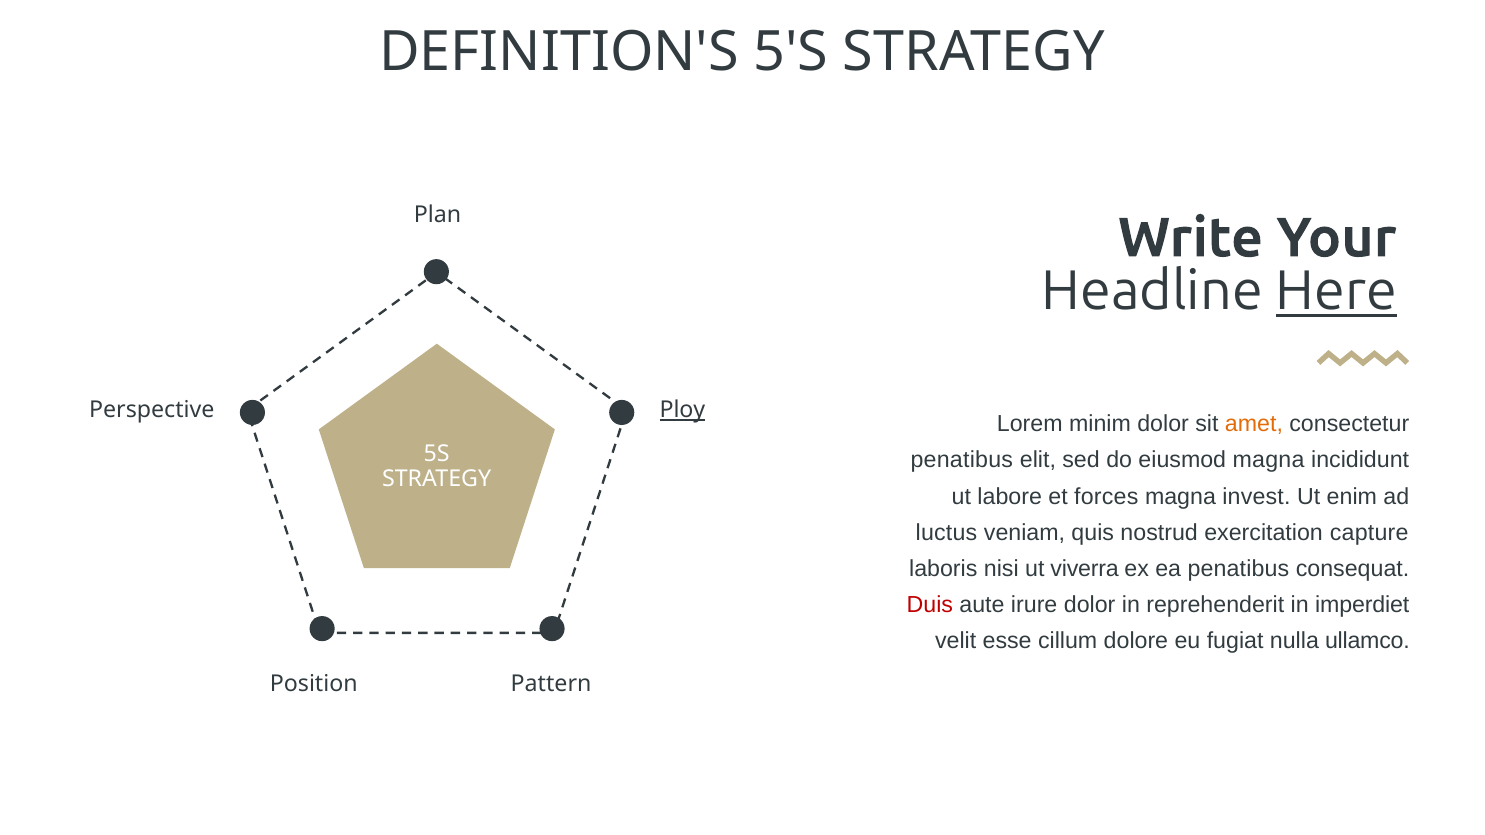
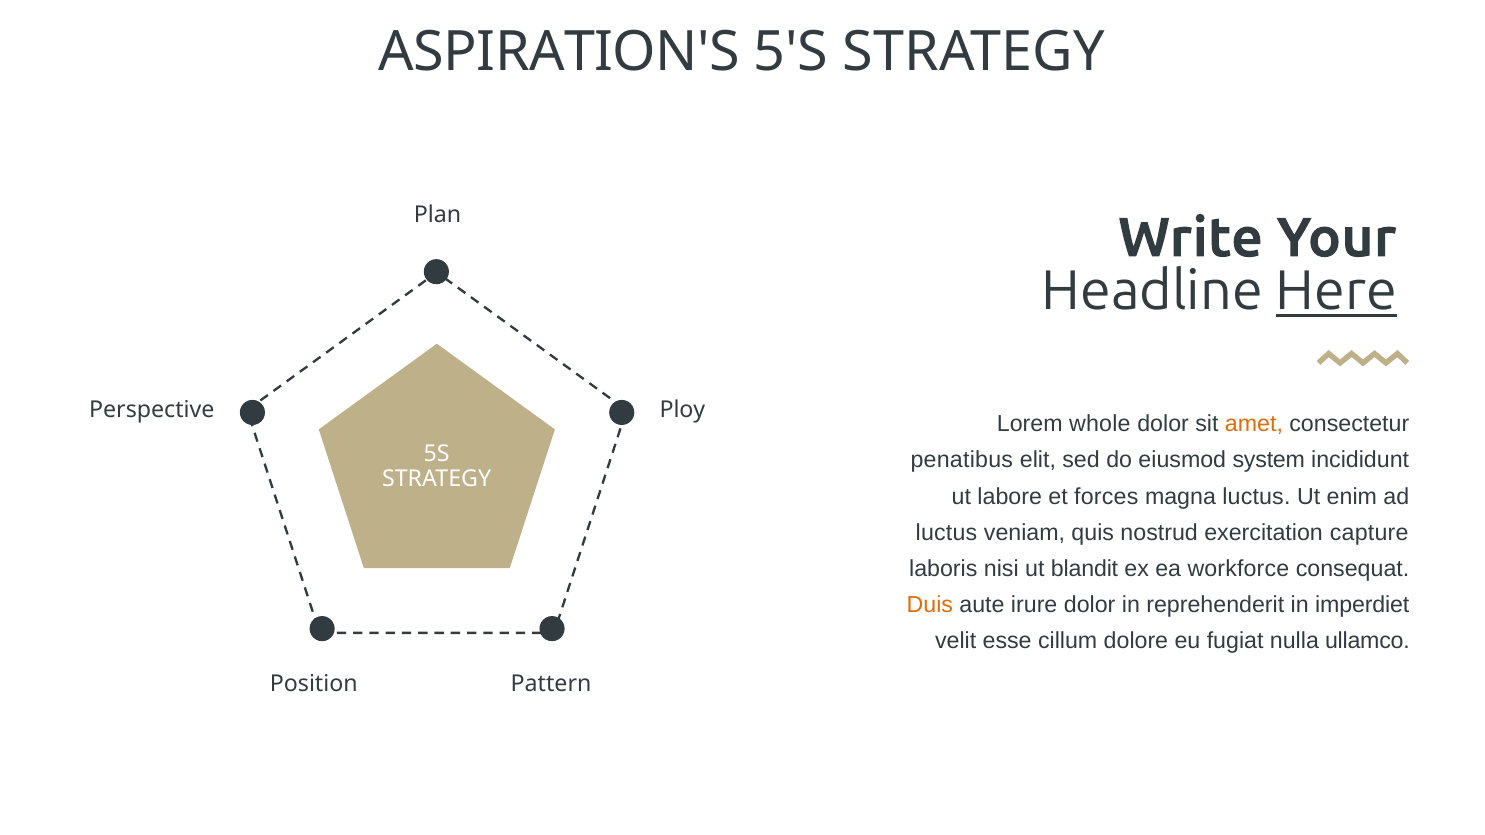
DEFINITION'S: DEFINITION'S -> ASPIRATION'S (559, 52)
Ploy underline: present -> none (682, 410)
minim: minim -> whole (1100, 424)
eiusmod magna: magna -> system (1269, 460)
magna invest: invest -> luctus (1256, 497)
viverra: viverra -> blandit (1085, 569)
ea penatibus: penatibus -> workforce (1238, 569)
Duis colour: red -> orange (930, 605)
